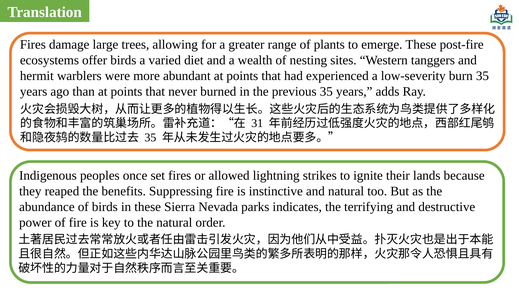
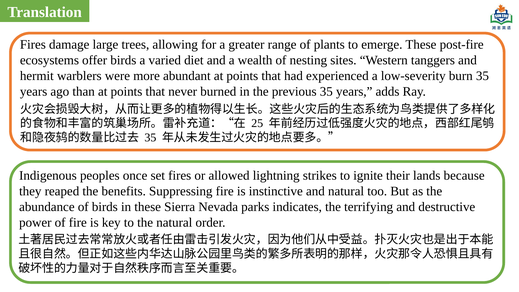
31: 31 -> 25 (257, 123)
